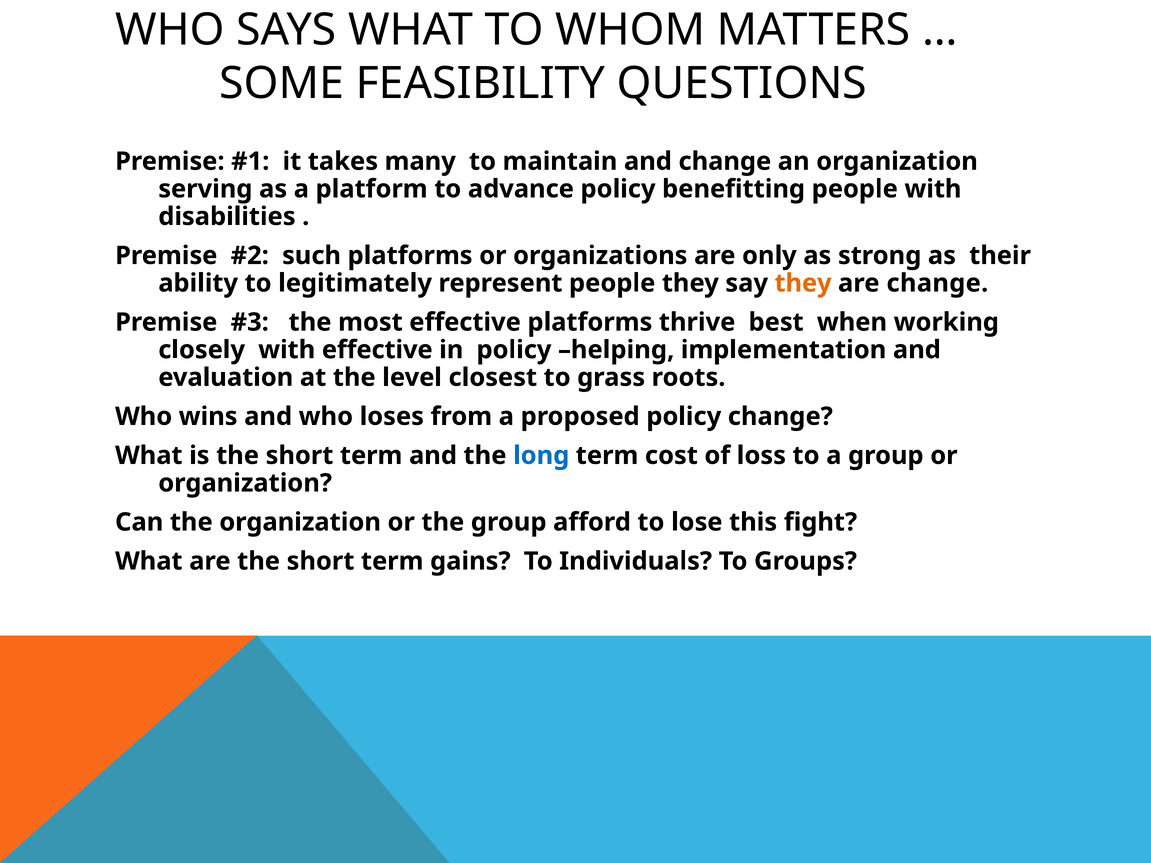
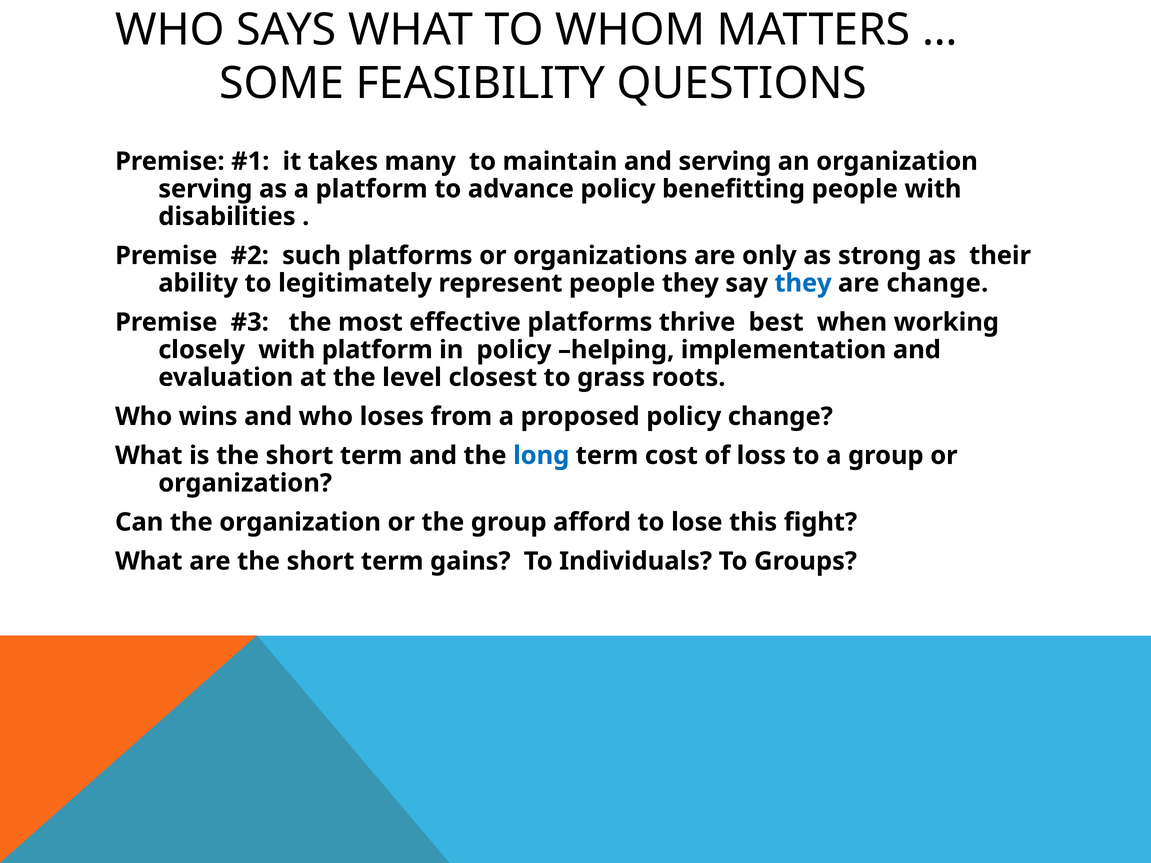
and change: change -> serving (725, 161)
they colour: orange -> blue (803, 283)
with effective: effective -> platform (377, 350)
